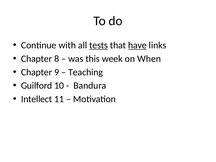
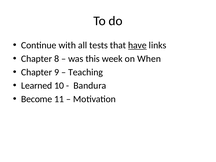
tests underline: present -> none (99, 45)
Guilford: Guilford -> Learned (37, 86)
Intellect: Intellect -> Become (37, 99)
